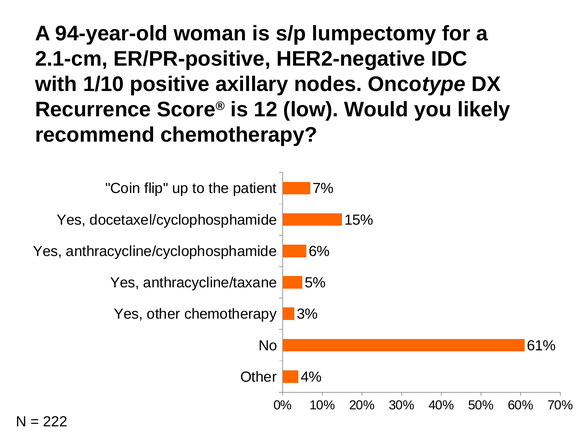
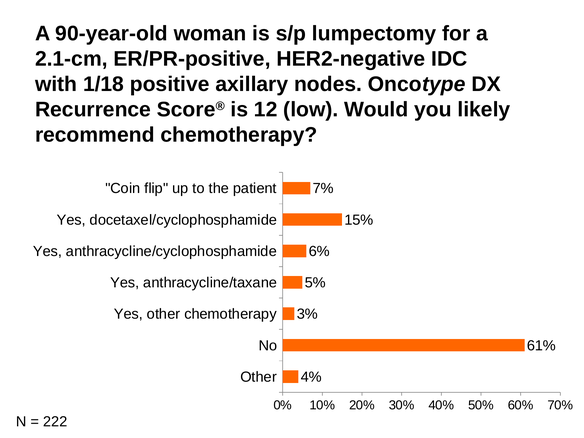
94-year-old: 94-year-old -> 90-year-old (112, 34)
1/10: 1/10 -> 1/18 (104, 84)
